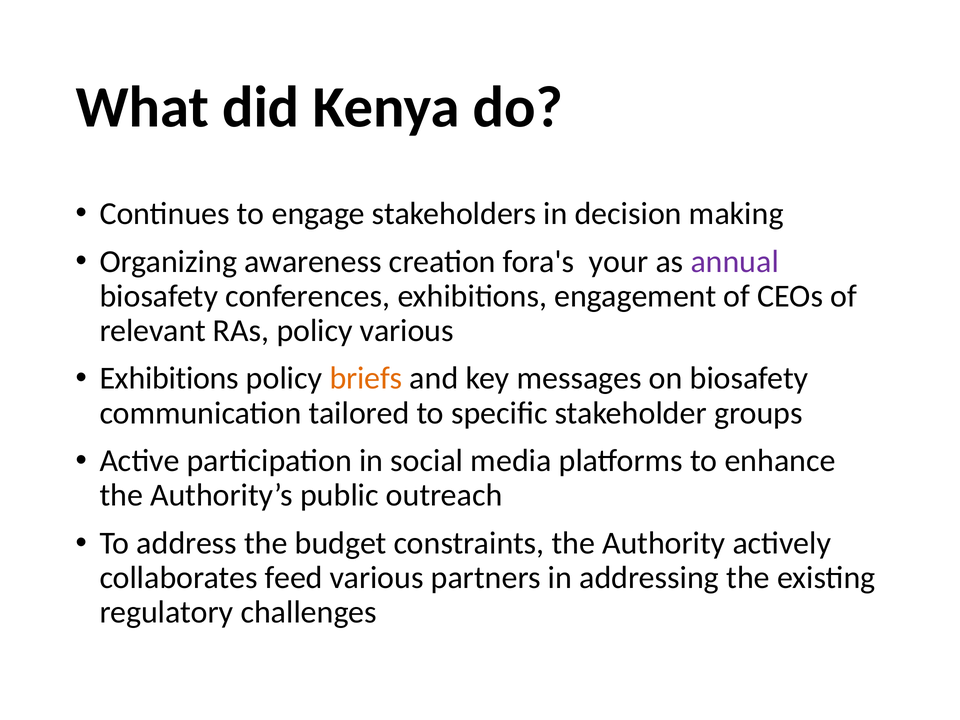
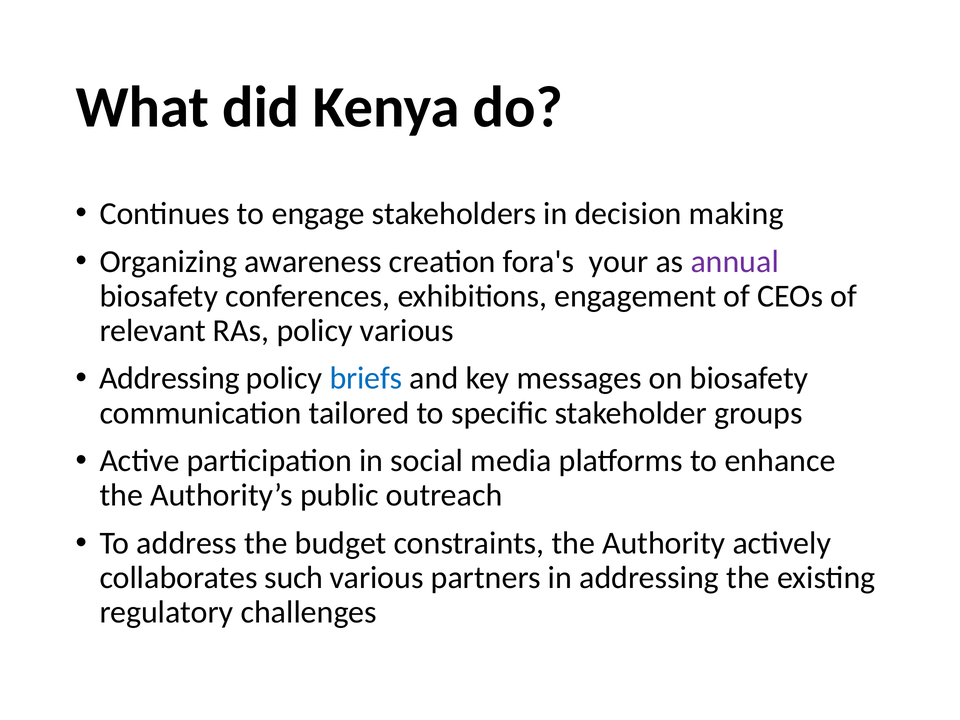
Exhibitions: Exhibitions -> Addressing (169, 378)
briefs colour: orange -> blue (366, 378)
feed: feed -> such (294, 578)
